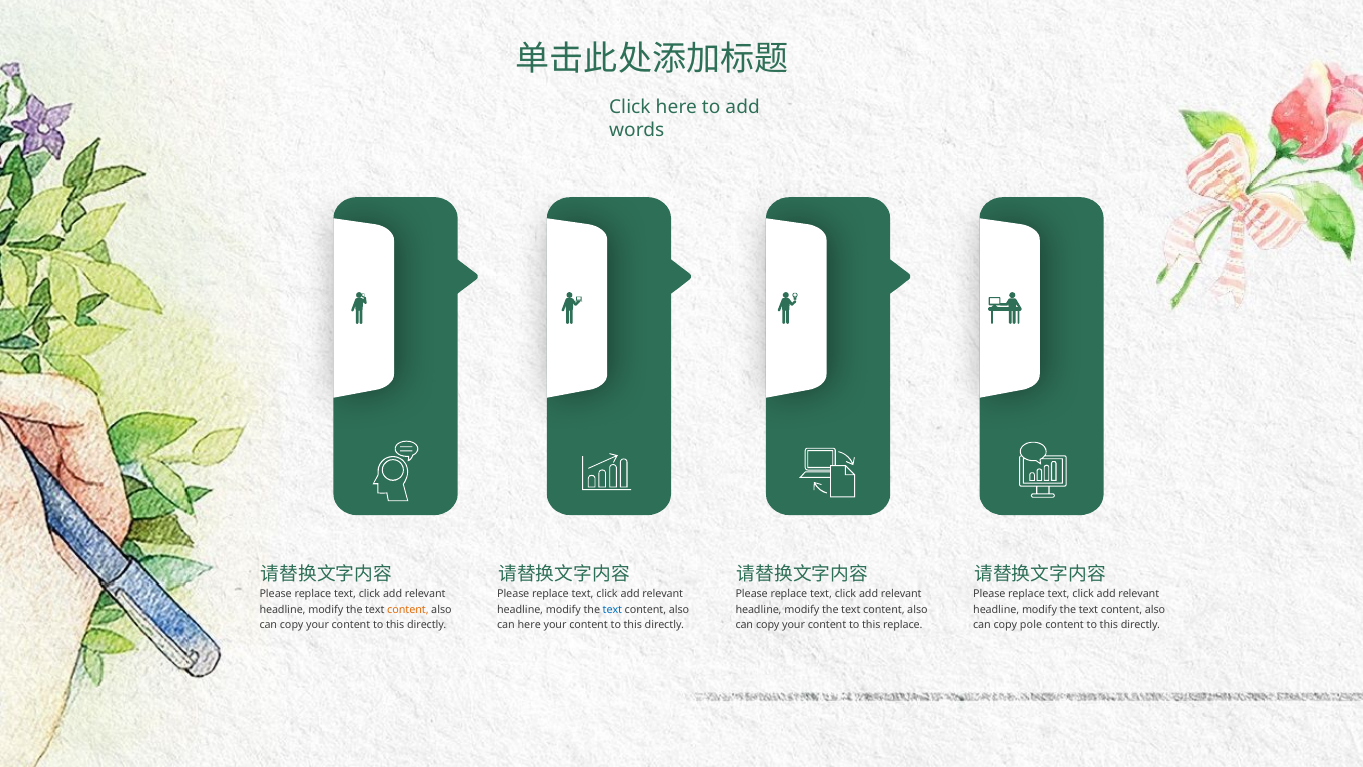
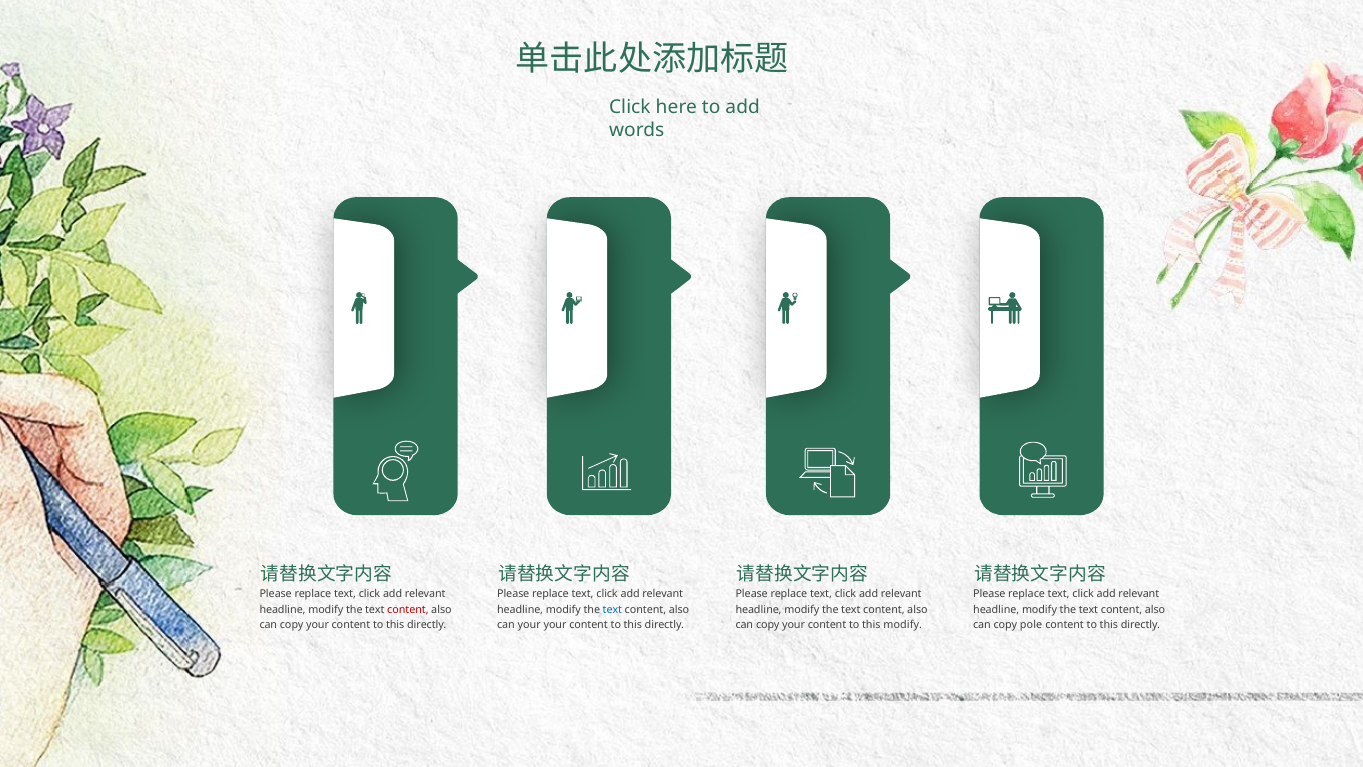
content colour: orange -> red (408, 609)
can here: here -> your (529, 625)
this replace: replace -> modify (903, 625)
